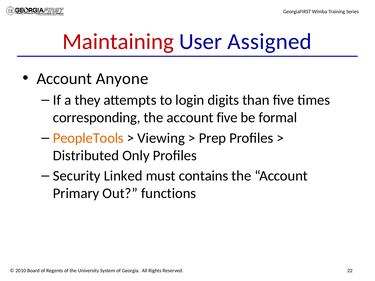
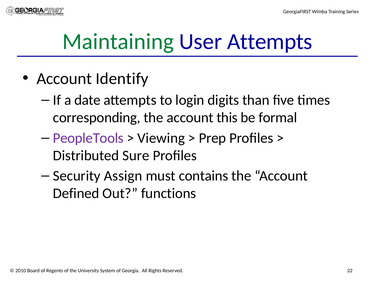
Maintaining colour: red -> green (118, 42)
User Assigned: Assigned -> Attempts (270, 42)
Anyone: Anyone -> Identify (122, 79)
they: they -> date (88, 100)
account five: five -> this (227, 118)
PeopleTools colour: orange -> purple (88, 138)
Only: Only -> Sure (136, 156)
Linked: Linked -> Assign (123, 176)
Primary: Primary -> Defined (76, 194)
